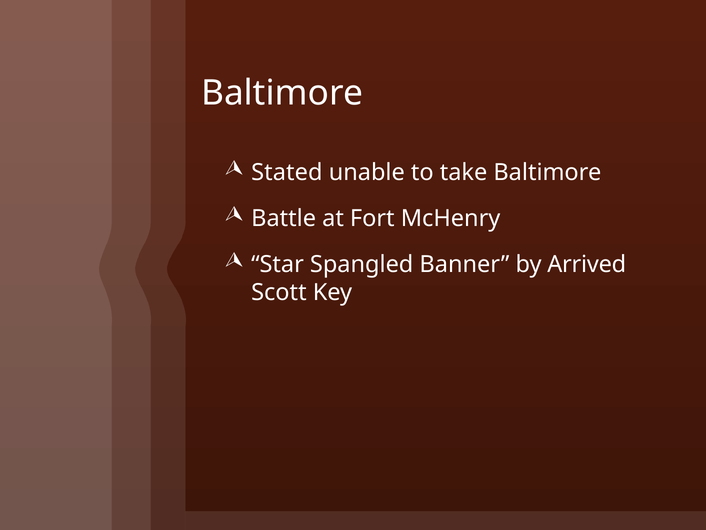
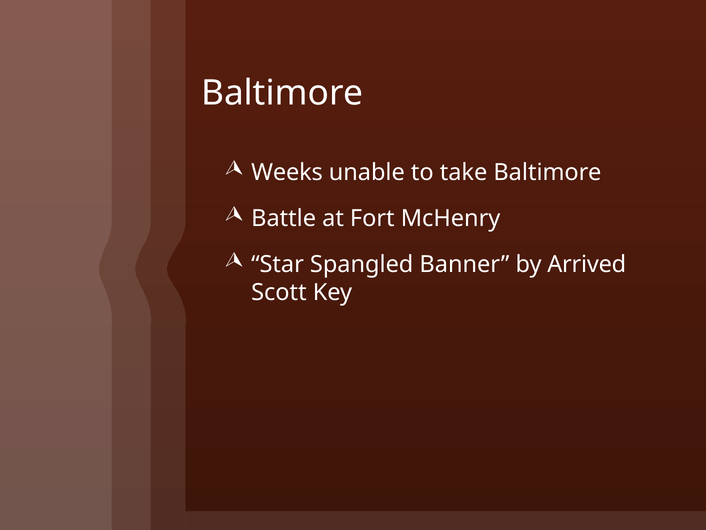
Stated: Stated -> Weeks (287, 172)
